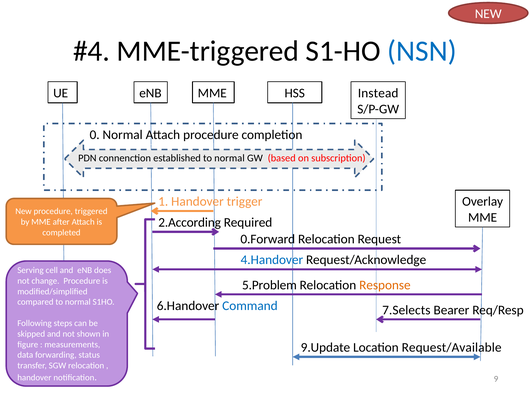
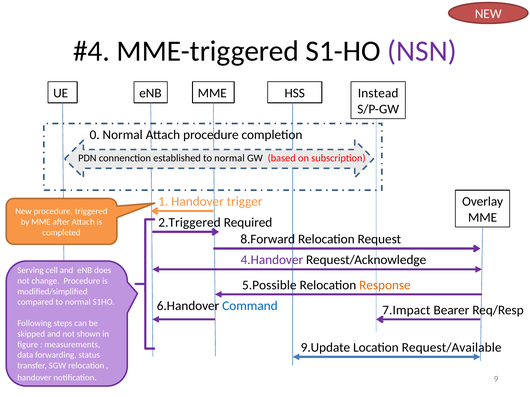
NSN colour: blue -> purple (422, 51)
2.According: 2.According -> 2.Triggered (190, 223)
0.Forward: 0.Forward -> 8.Forward (268, 239)
4.Handover colour: blue -> purple (272, 260)
5.Problem: 5.Problem -> 5.Possible (269, 285)
7.Selects: 7.Selects -> 7.Impact (406, 310)
